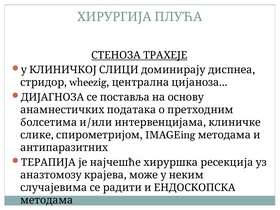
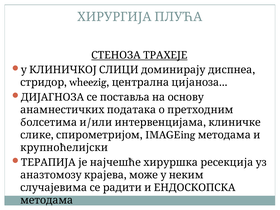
антипаразитних: антипаразитних -> крупноћелијски (64, 148)
